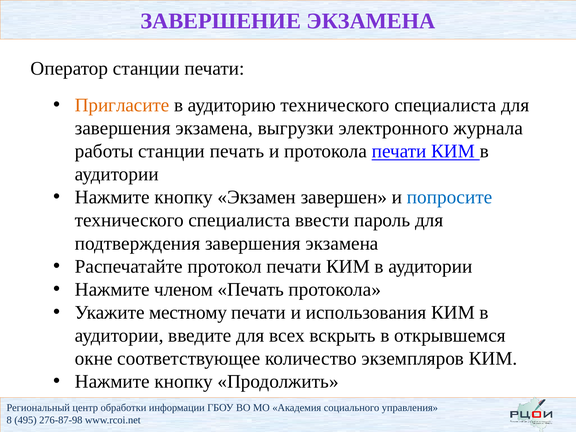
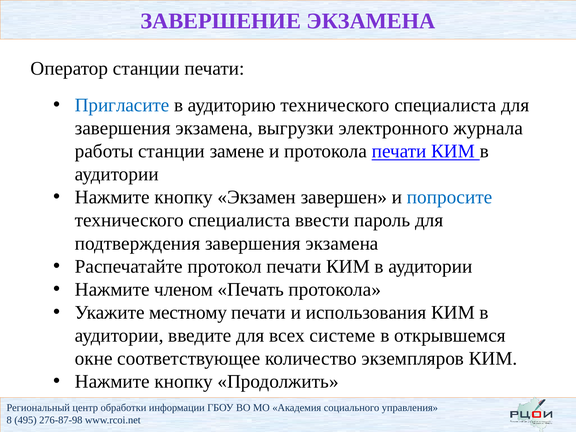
Пригласите colour: orange -> blue (122, 105)
станции печать: печать -> замене (237, 151)
вскрыть: вскрыть -> системе (343, 336)
